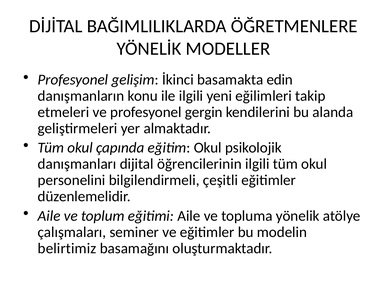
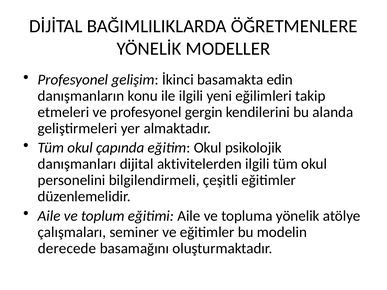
öğrencilerinin: öğrencilerinin -> aktivitelerden (199, 164)
belirtimiz: belirtimiz -> derecede (67, 249)
